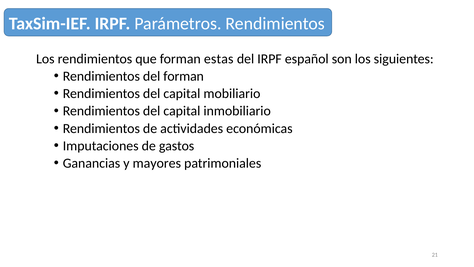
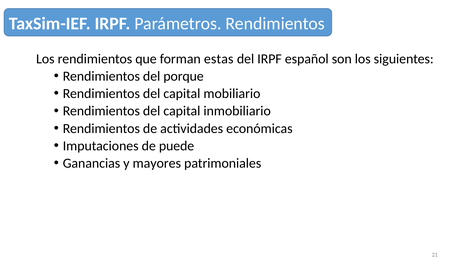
del forman: forman -> porque (184, 76)
gastos: gastos -> puede (177, 146)
